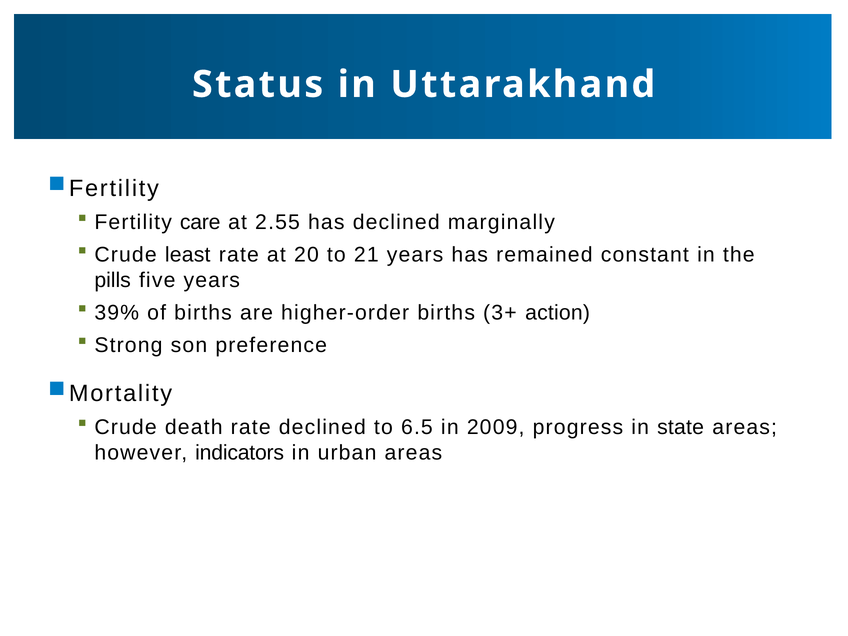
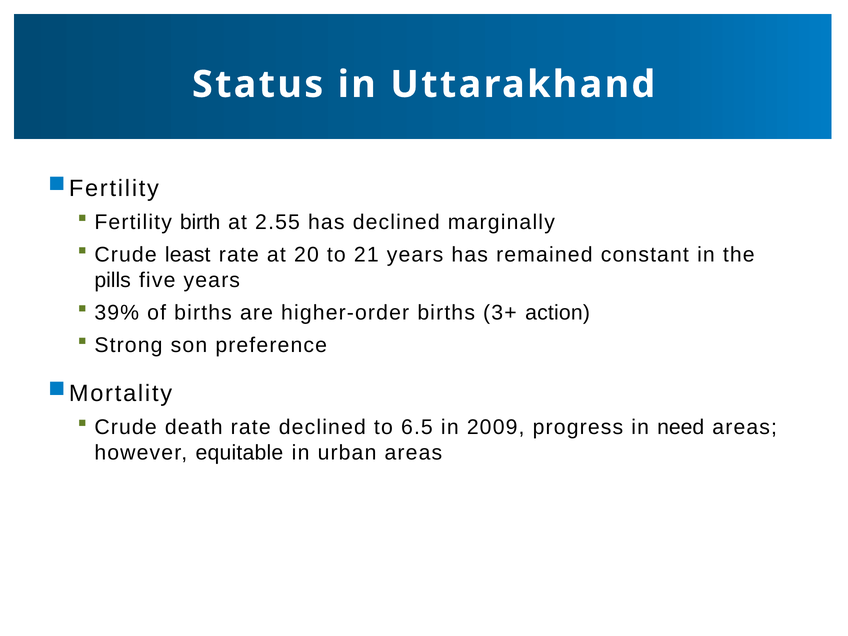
care: care -> birth (200, 222)
state: state -> need (681, 427)
indicators: indicators -> equitable (239, 453)
